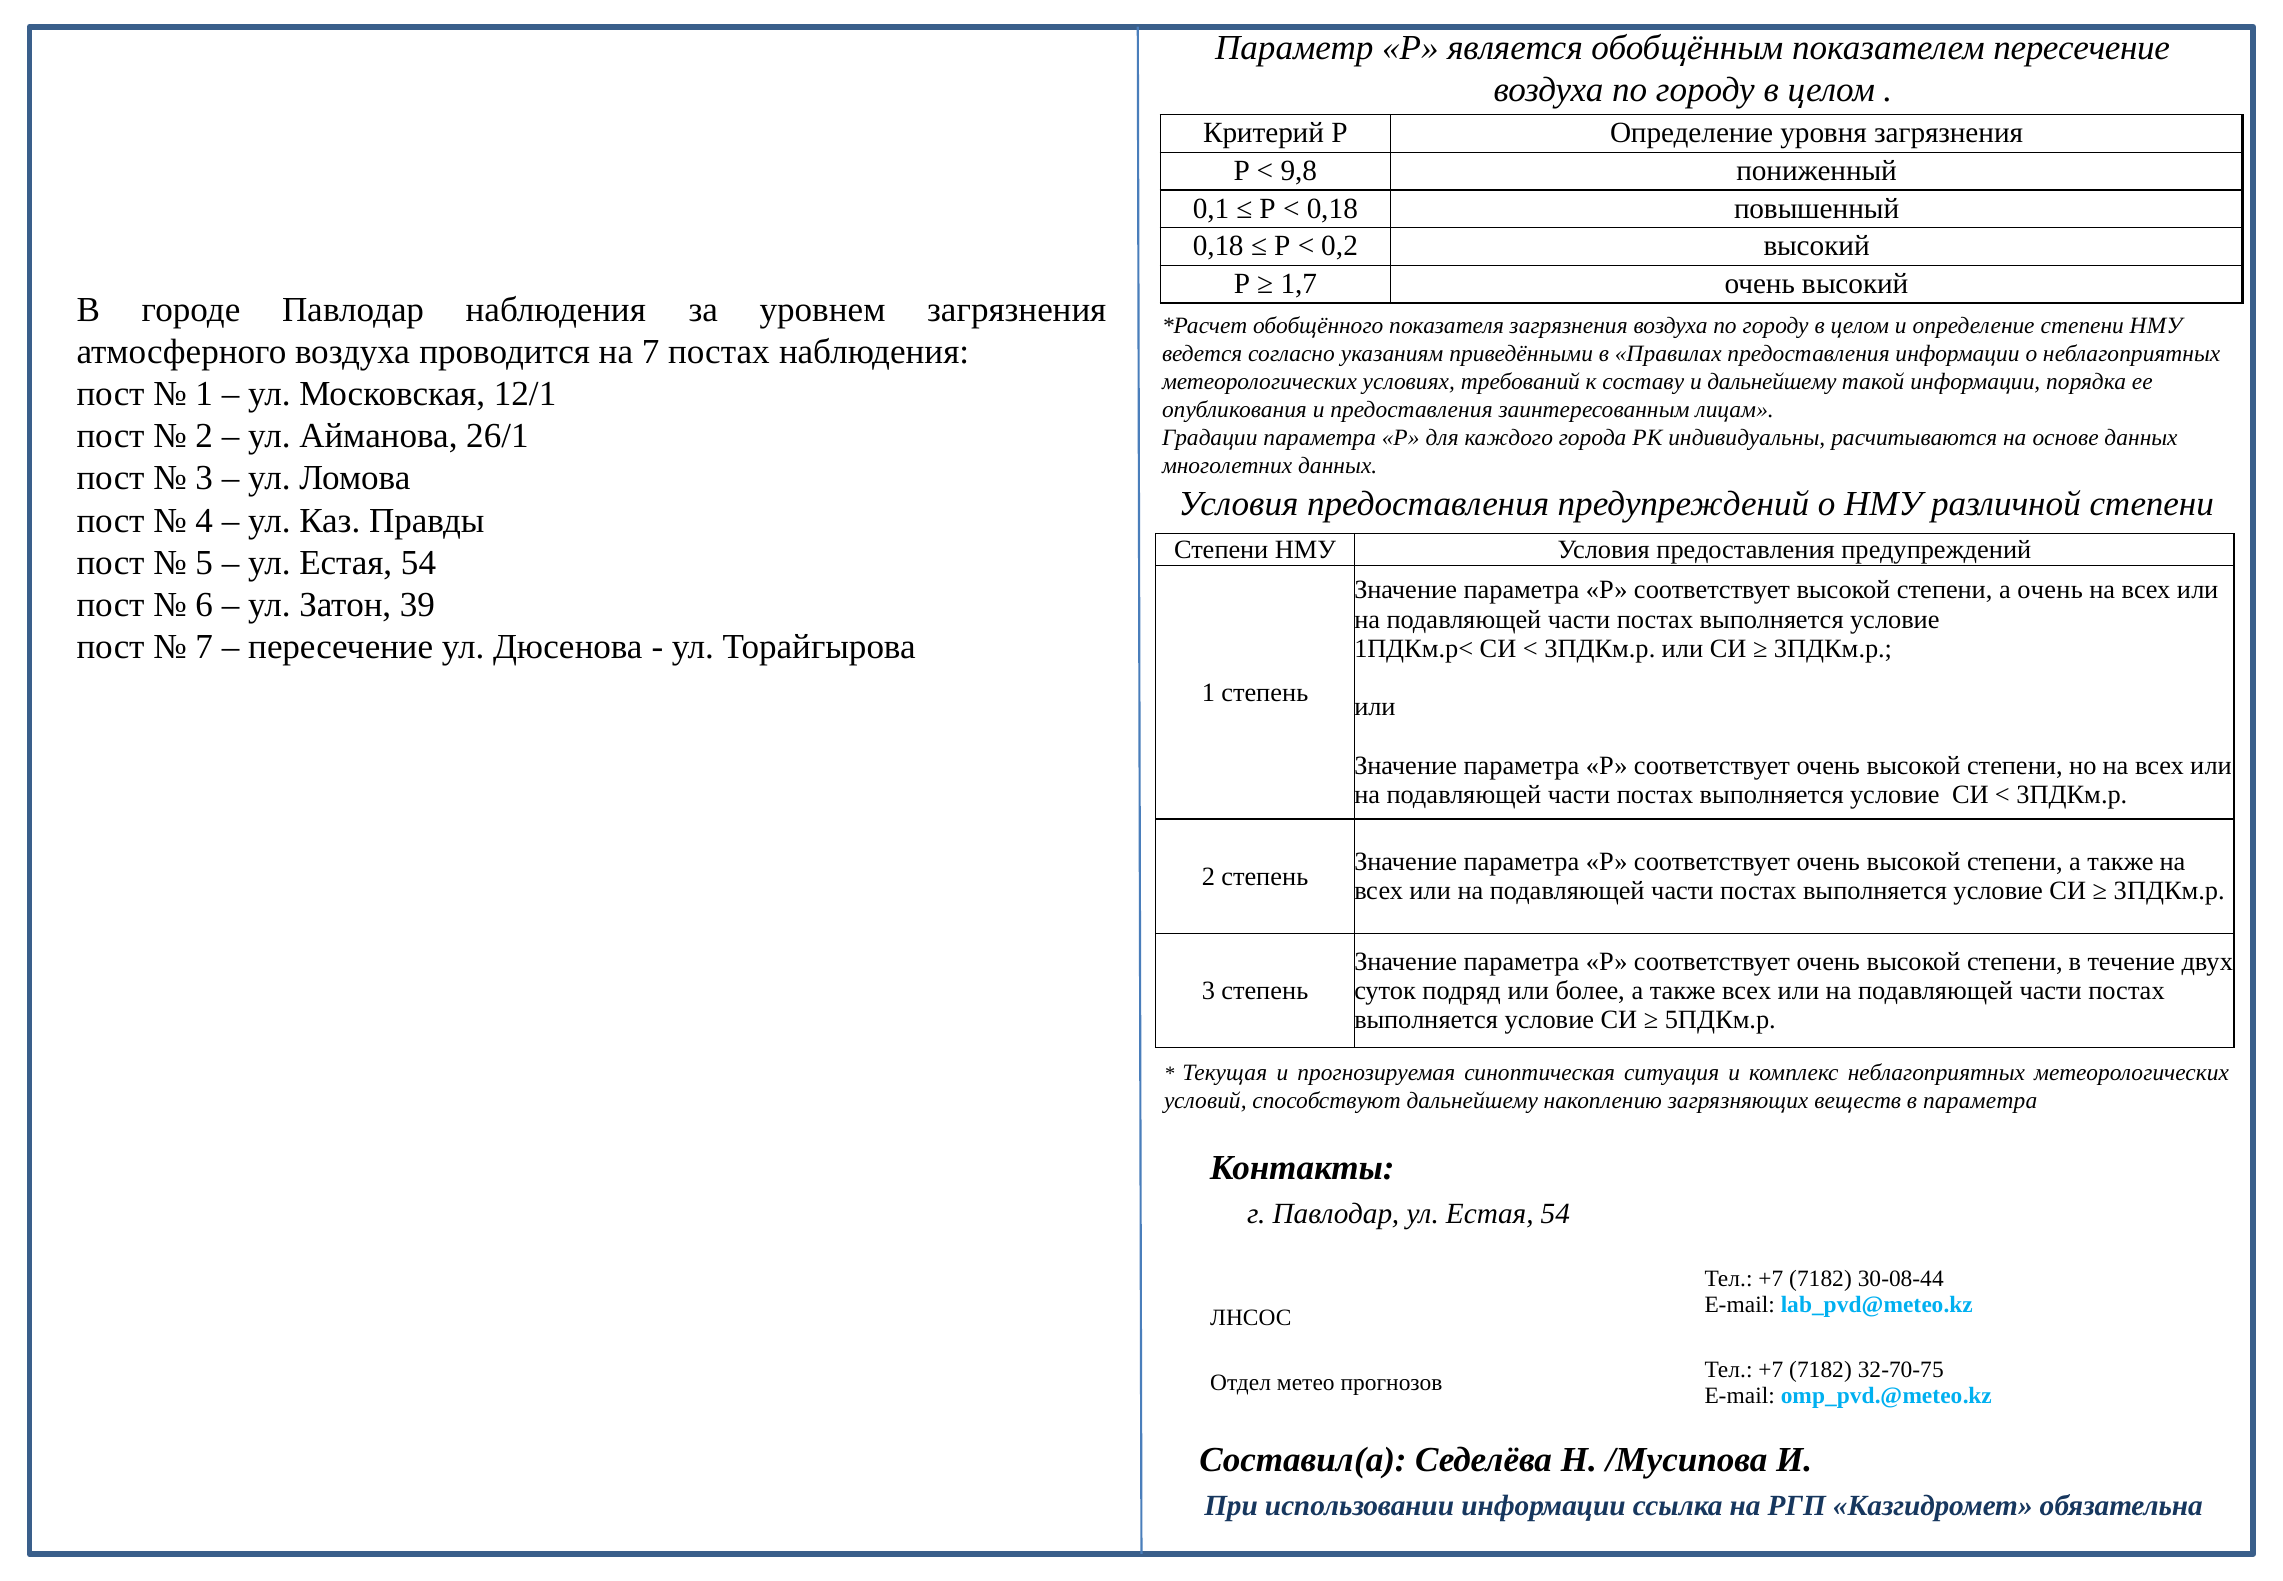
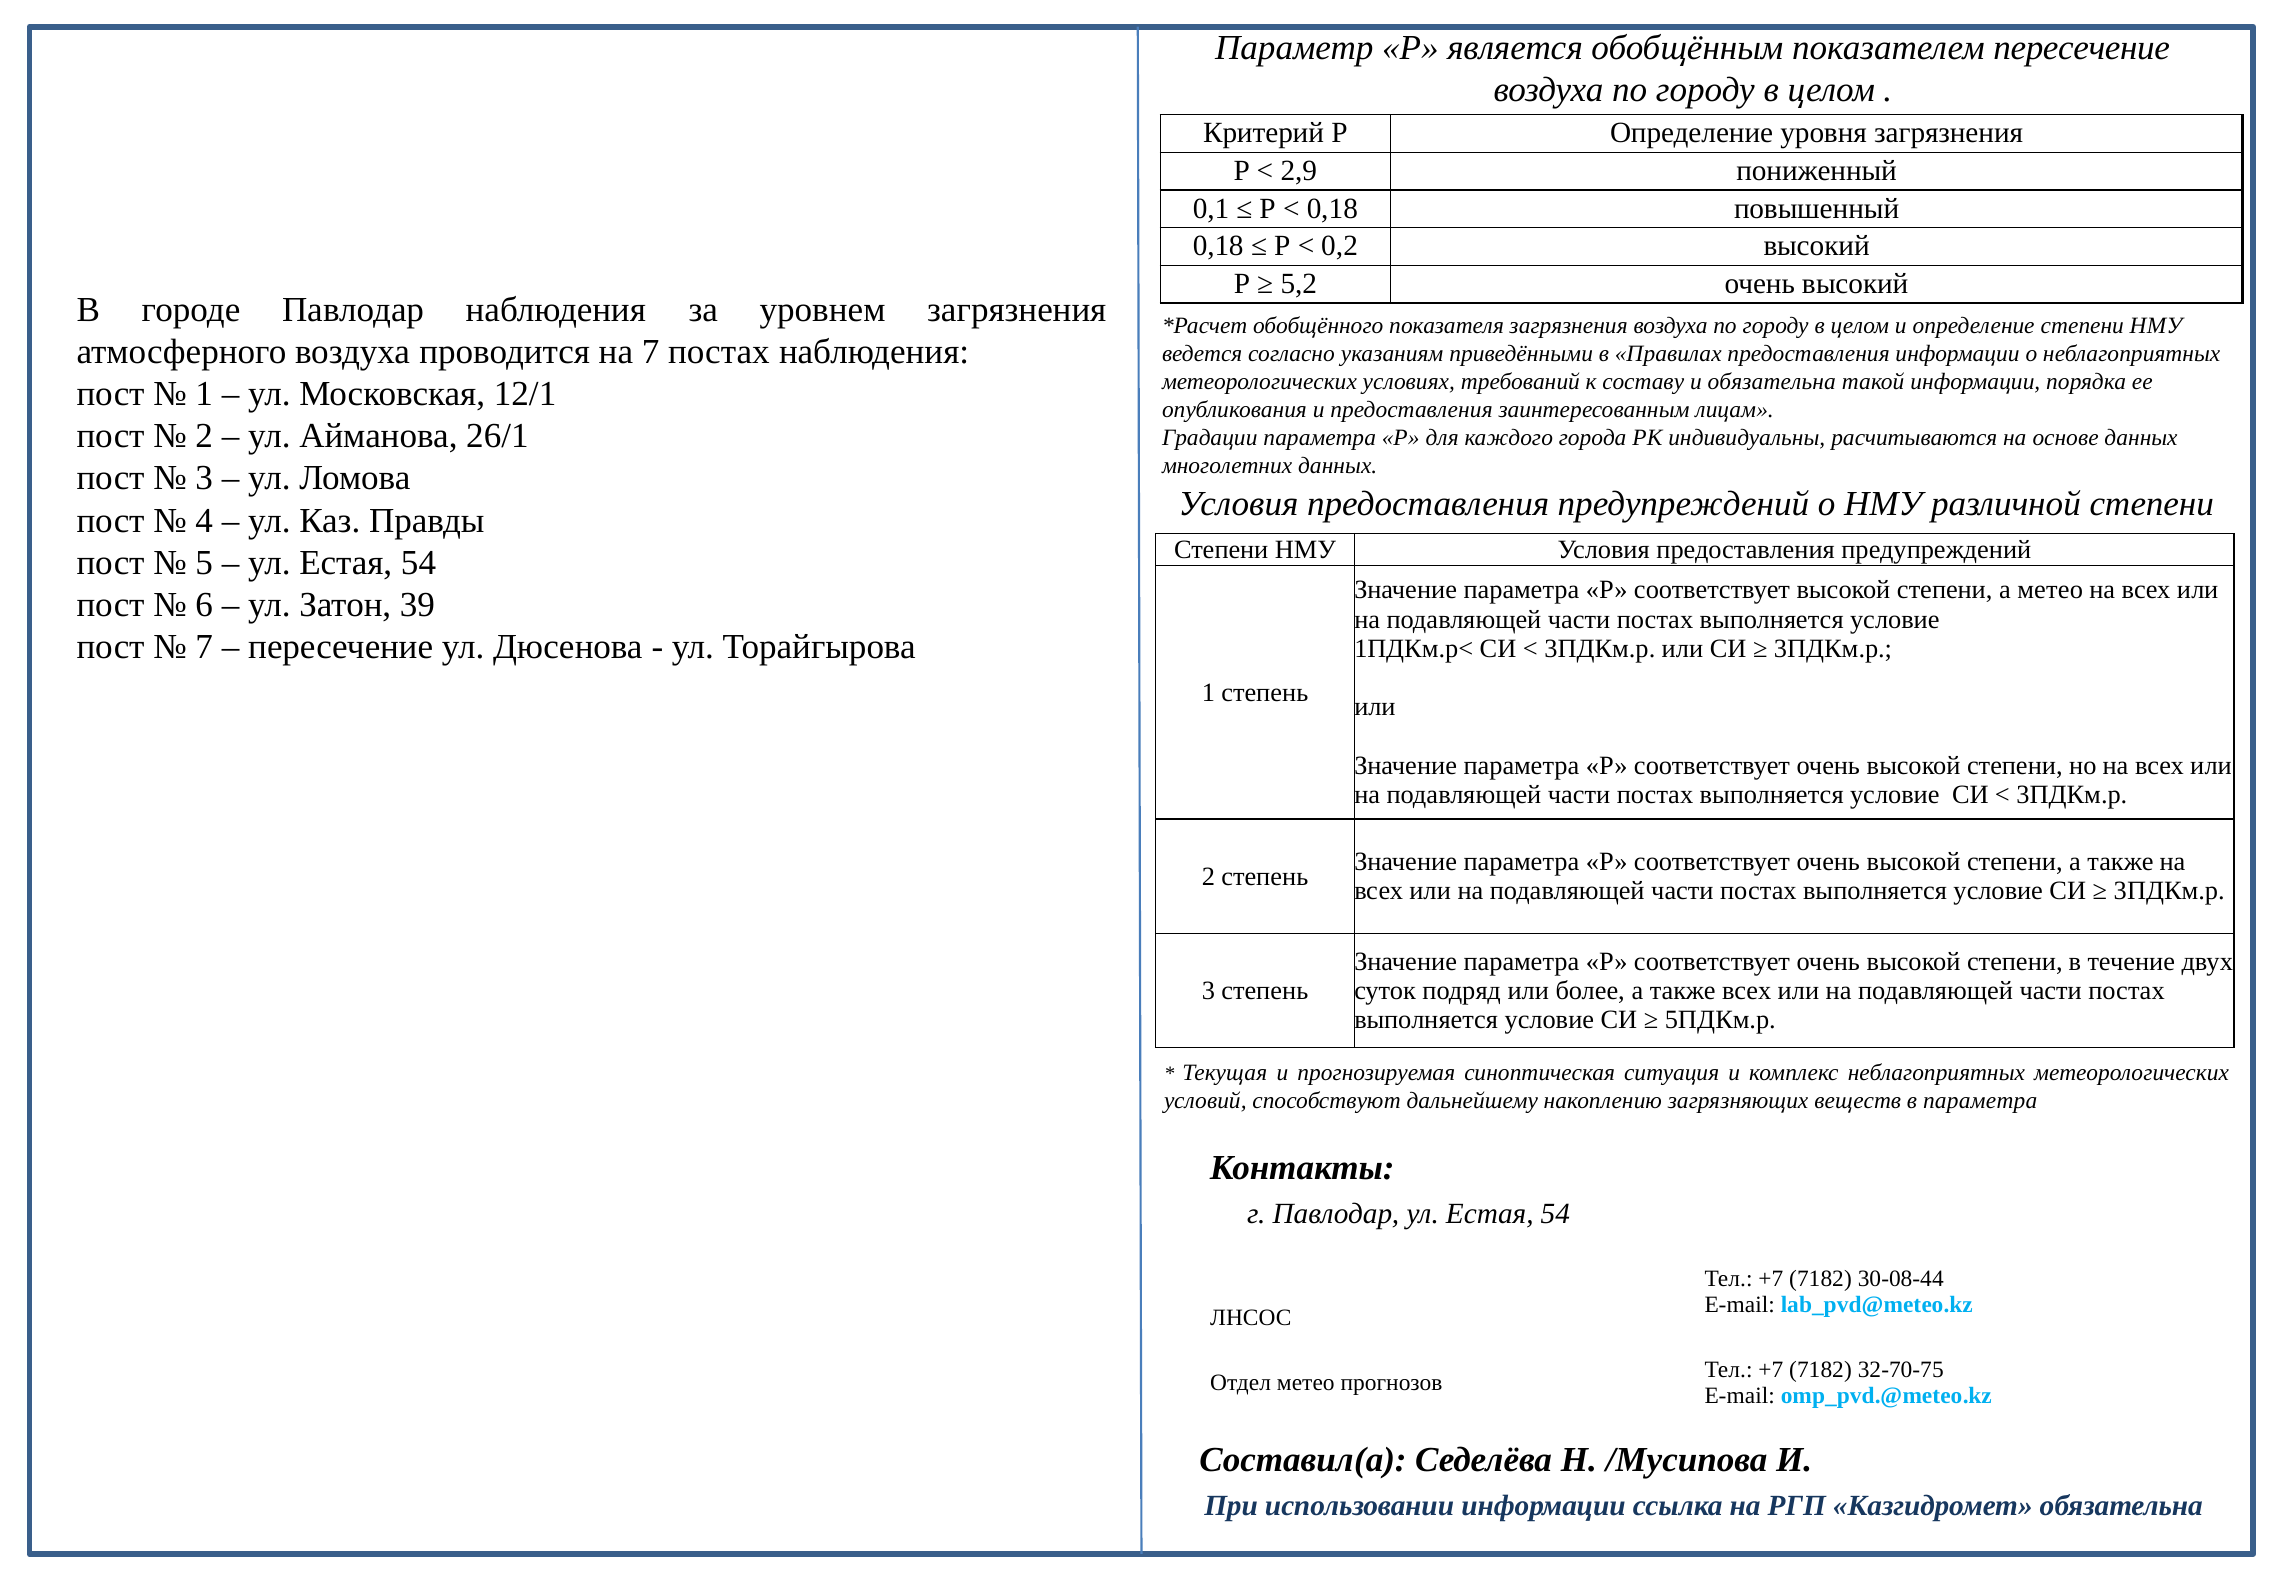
9,8: 9,8 -> 2,9 (1299, 171)
1,7: 1,7 -> 5,2 (1299, 284)
и дальнейшему: дальнейшему -> обязательна (1772, 382)
а очень: очень -> метео (2050, 590)
